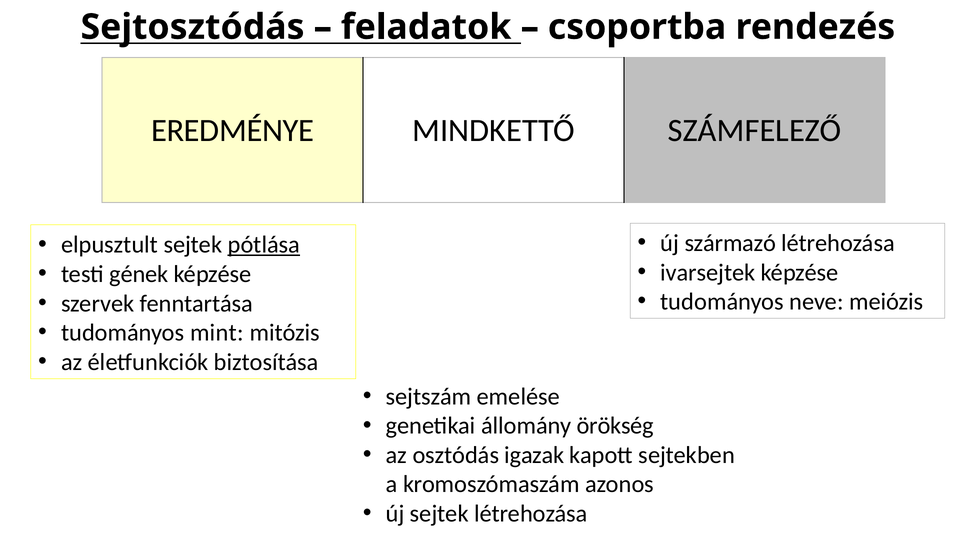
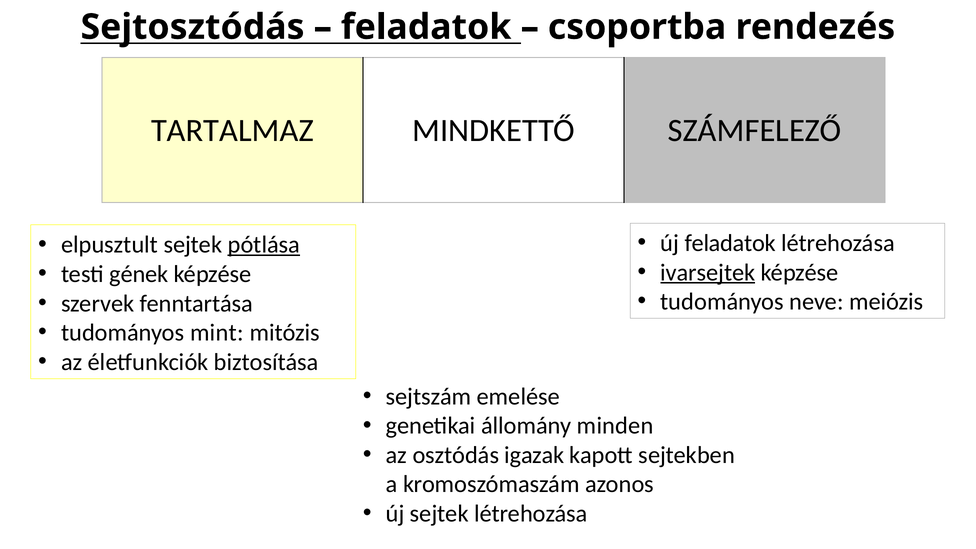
EREDMÉNYE: EREDMÉNYE -> TARTALMAZ (232, 130)
új származó: származó -> feladatok (730, 243)
ivarsejtek underline: none -> present (708, 272)
örökség: örökség -> minden (615, 426)
